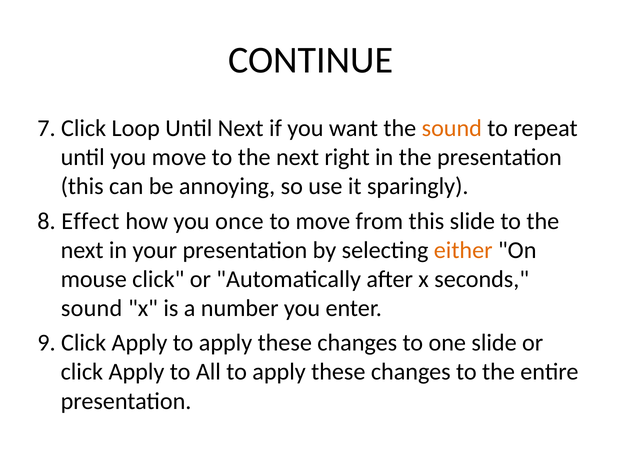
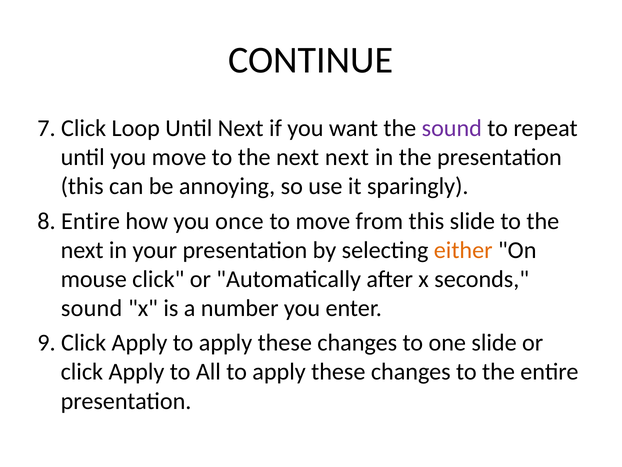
sound colour: orange -> purple (452, 128)
next right: right -> next (347, 157)
8 Effect: Effect -> Entire (90, 221)
